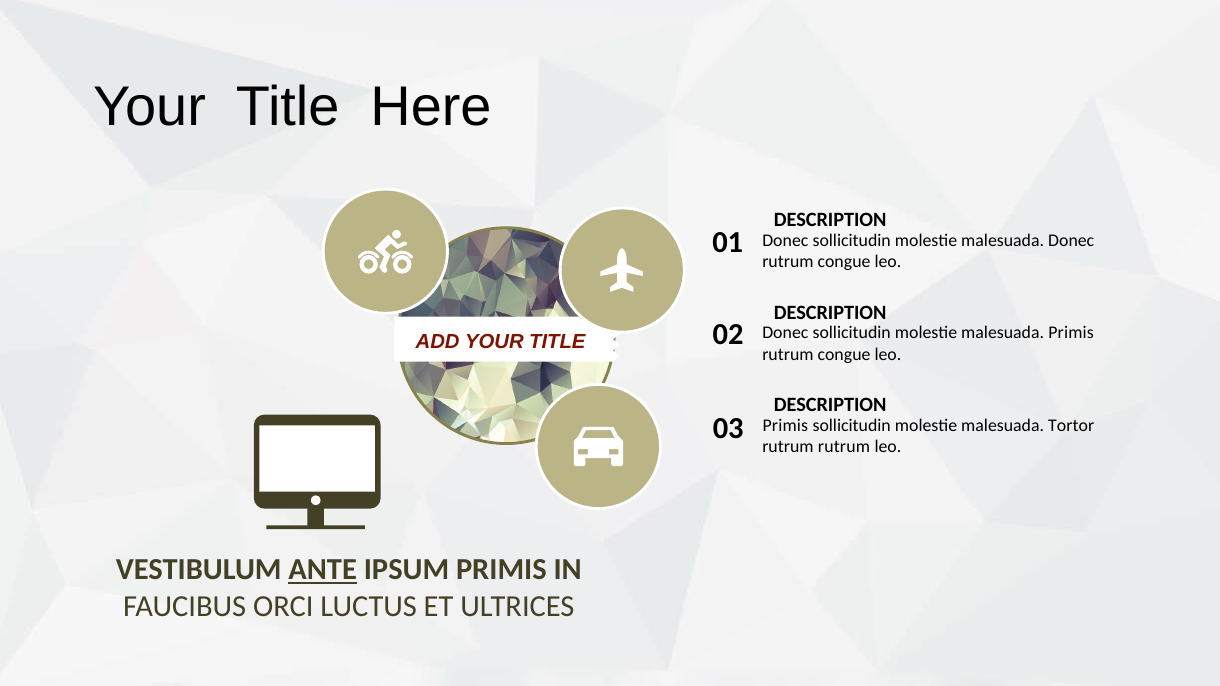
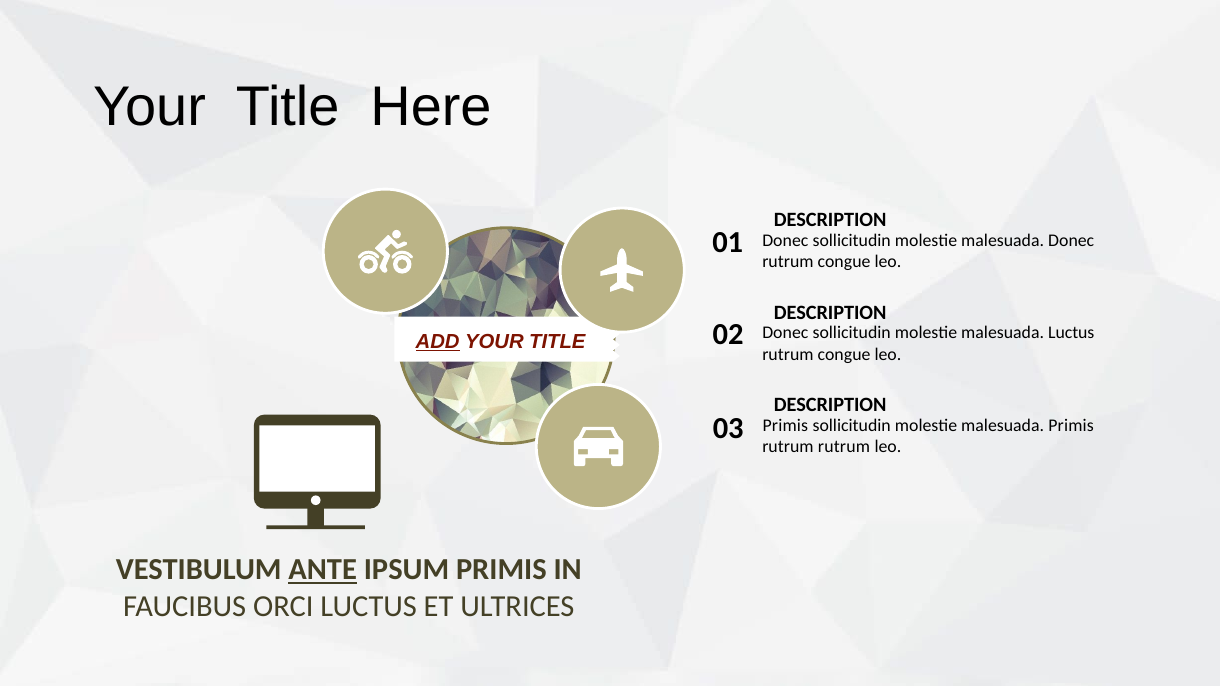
malesuada Primis: Primis -> Luctus (1071, 333)
ADD underline: none -> present (438, 342)
malesuada Tortor: Tortor -> Primis (1071, 426)
